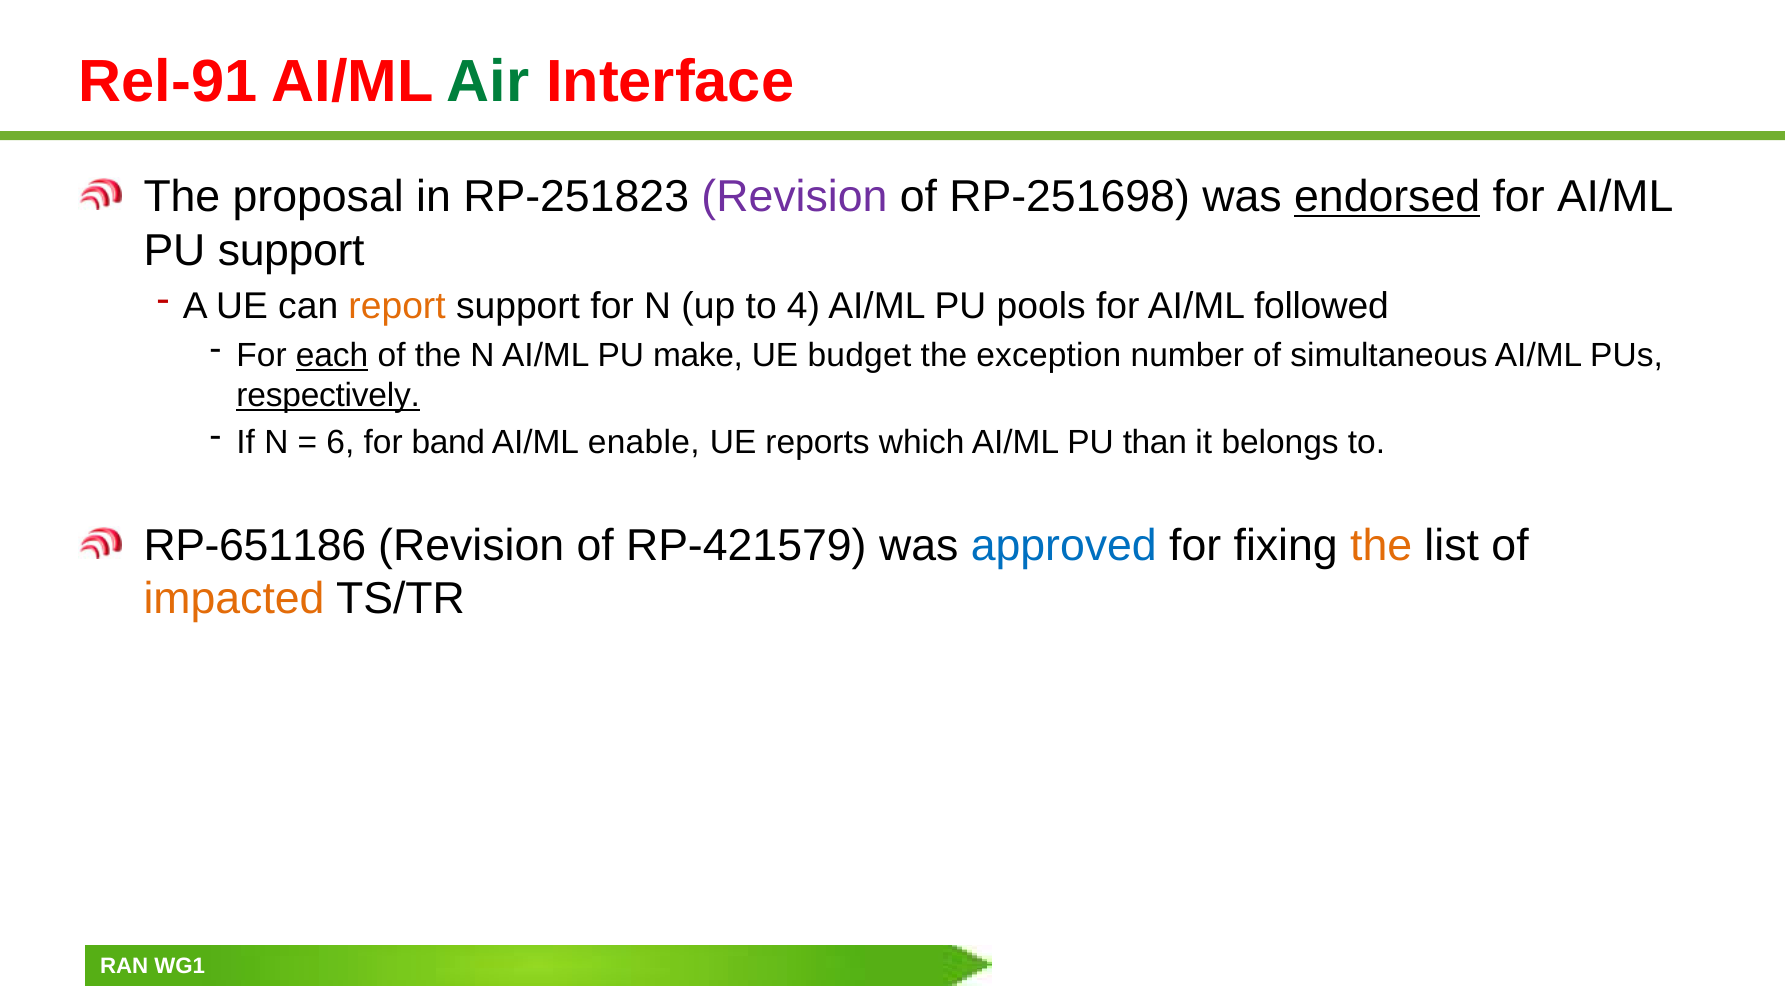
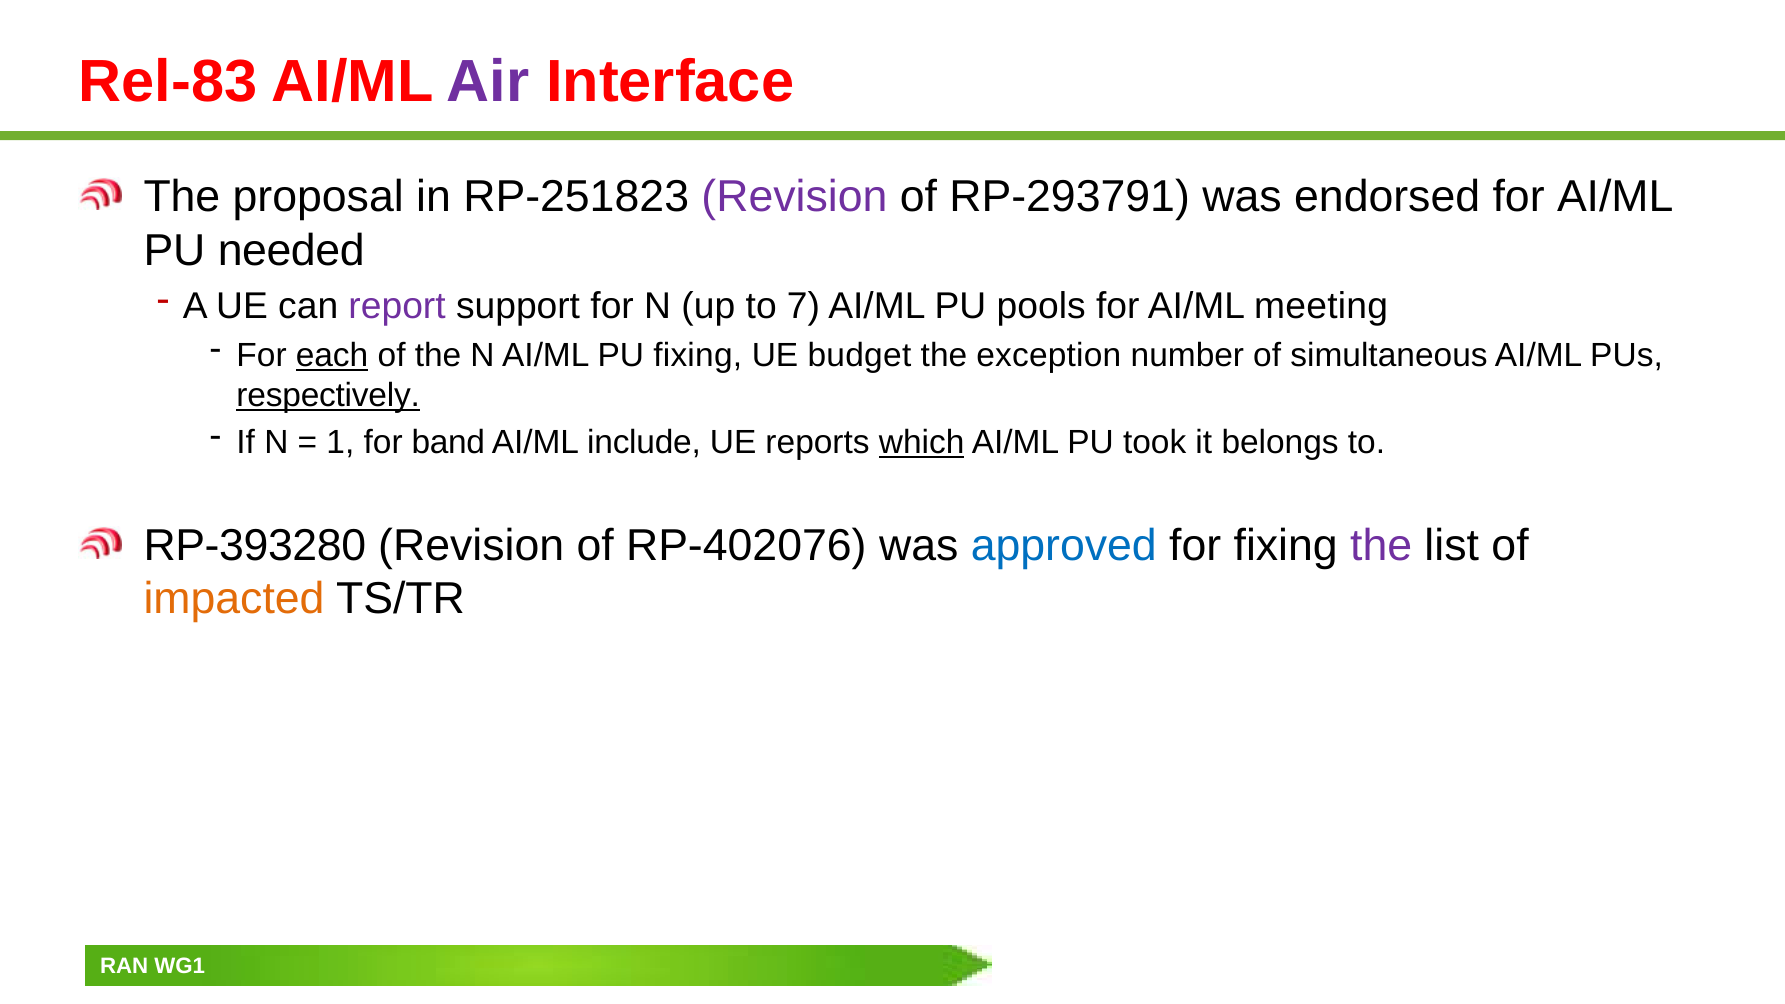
Rel-91: Rel-91 -> Rel-83 (168, 82)
Air colour: green -> purple (488, 82)
RP-251698: RP-251698 -> RP-293791 (1070, 197)
endorsed underline: present -> none (1387, 197)
PU support: support -> needed (291, 250)
report colour: orange -> purple (397, 306)
4: 4 -> 7 (804, 306)
followed: followed -> meeting (1321, 306)
PU make: make -> fixing (698, 355)
6: 6 -> 1 (340, 442)
enable: enable -> include (644, 442)
which underline: none -> present (922, 442)
than: than -> took (1155, 442)
RP-651186: RP-651186 -> RP-393280 (255, 546)
RP-421579: RP-421579 -> RP-402076 (746, 546)
the colour: orange -> purple (1381, 546)
